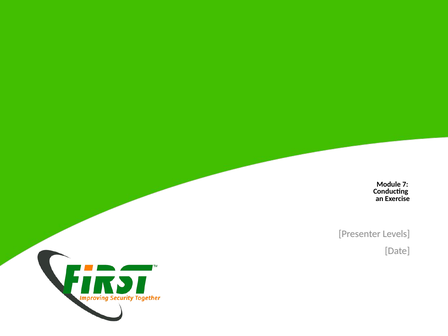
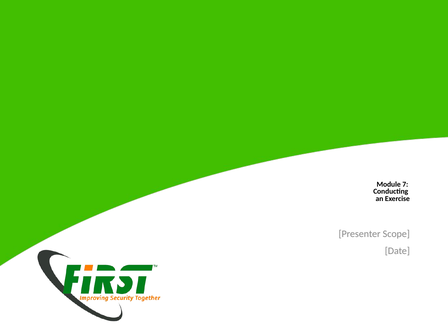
Levels: Levels -> Scope (396, 234)
